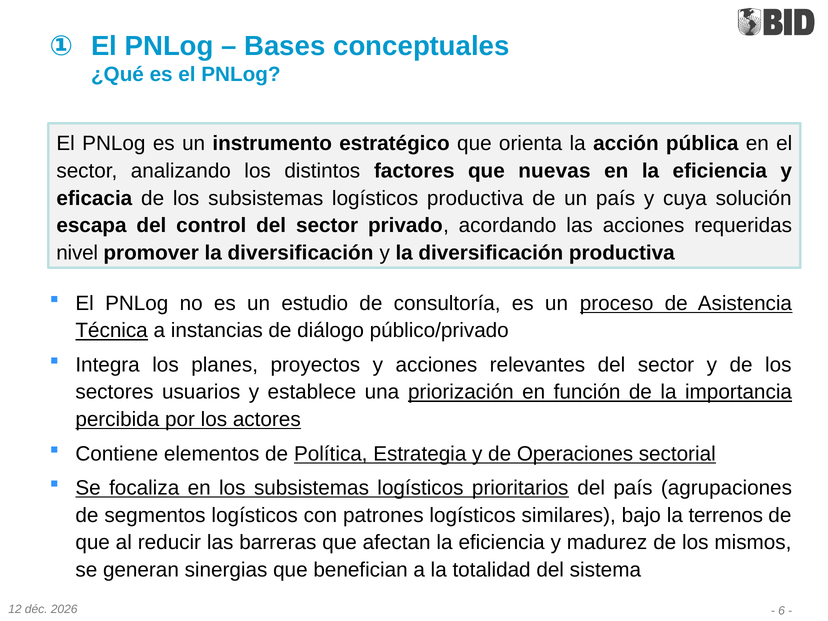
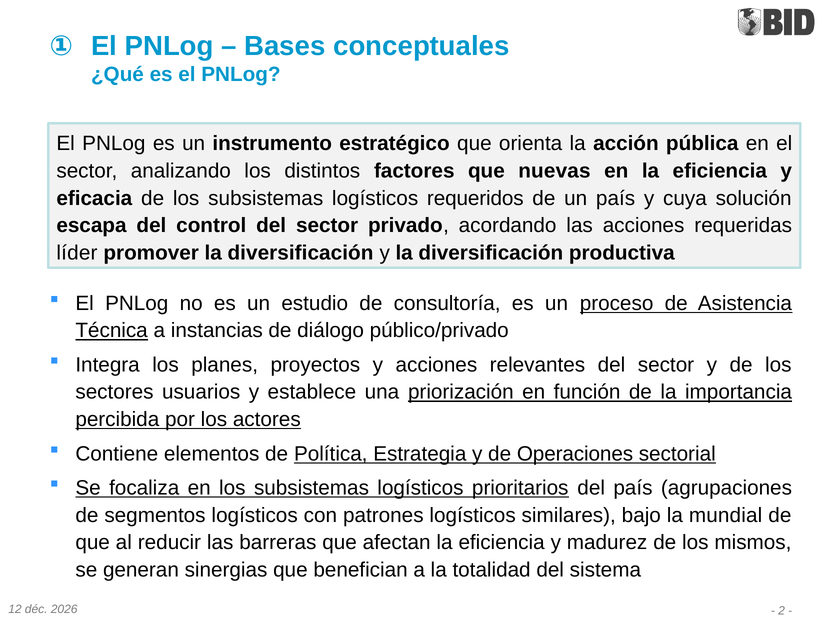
logísticos productiva: productiva -> requeridos (475, 198)
nivel: nivel -> líder (77, 253)
terrenos: terrenos -> mundial (726, 515)
6: 6 -> 2 (782, 611)
